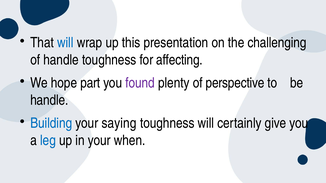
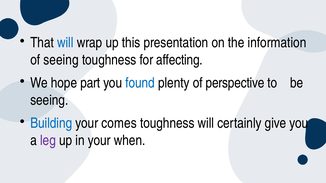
challenging: challenging -> information (277, 43)
of handle: handle -> seeing (61, 60)
found colour: purple -> blue (140, 83)
handle: handle -> seeing (49, 100)
saying: saying -> comes (119, 123)
leg colour: blue -> purple (48, 141)
